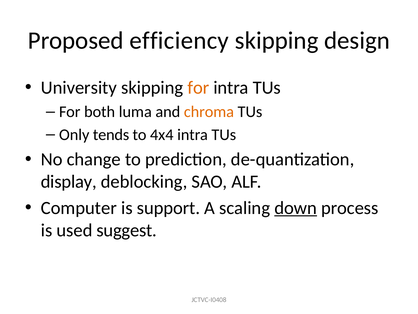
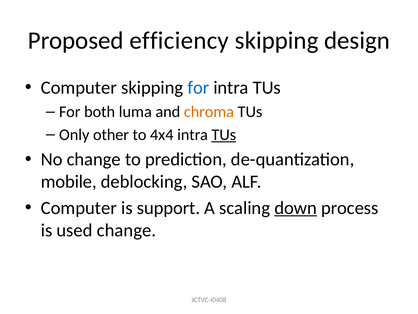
University: University -> Computer (79, 88)
for colour: orange -> blue (198, 88)
tends: tends -> other (111, 134)
TUs underline: none -> present (224, 134)
display: display -> mobile (69, 182)
used suggest: suggest -> change (127, 230)
